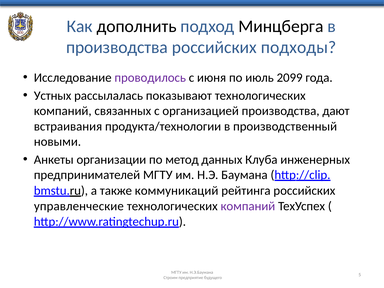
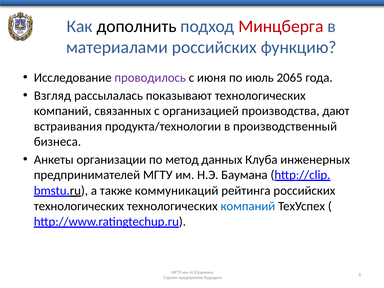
Минцберга colour: black -> red (281, 26)
производства: производства -> материалами (117, 47)
подходы: подходы -> функцию (299, 47)
2099: 2099 -> 2065 (290, 78)
Устных: Устных -> Взгляд (52, 96)
новыми: новыми -> бизнеса (57, 142)
управленческие: управленческие -> технологических (79, 206)
компаний colour: purple -> blue (248, 206)
